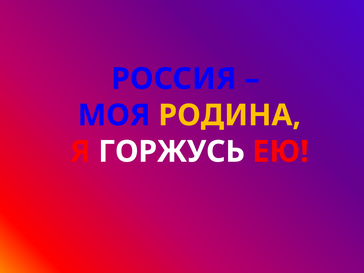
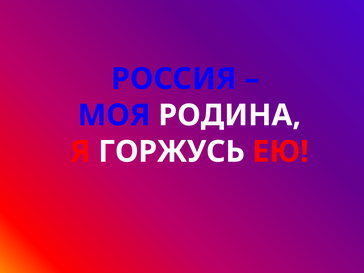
РОДИНА colour: yellow -> white (230, 115)
